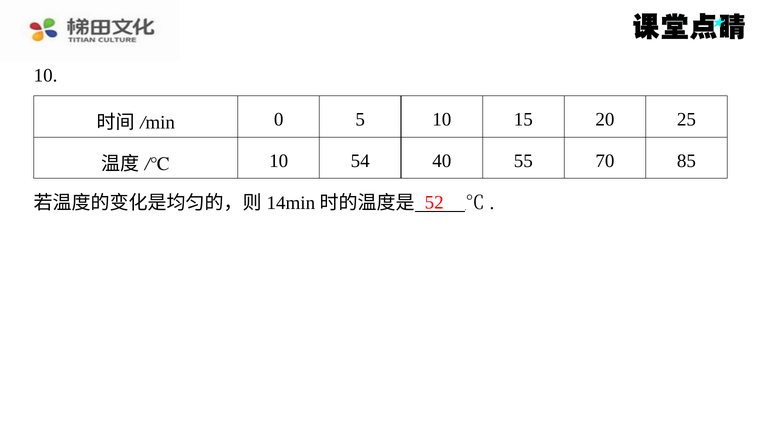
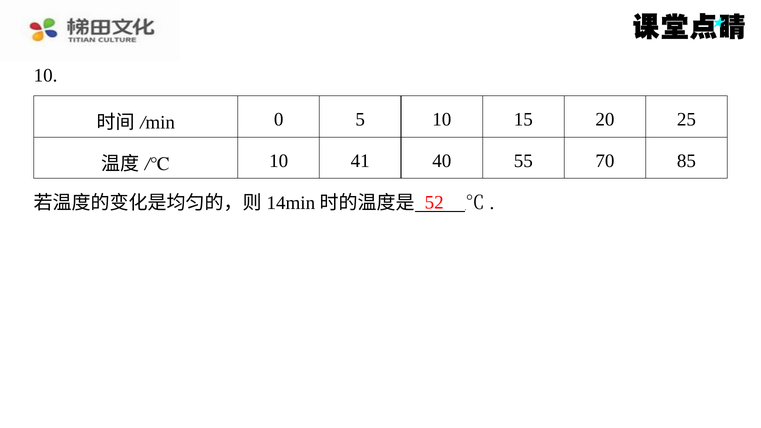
54: 54 -> 41 (360, 161)
